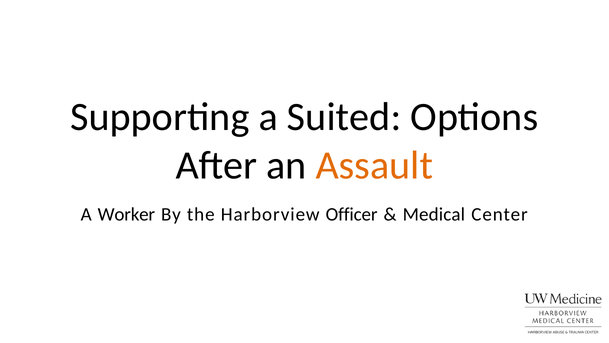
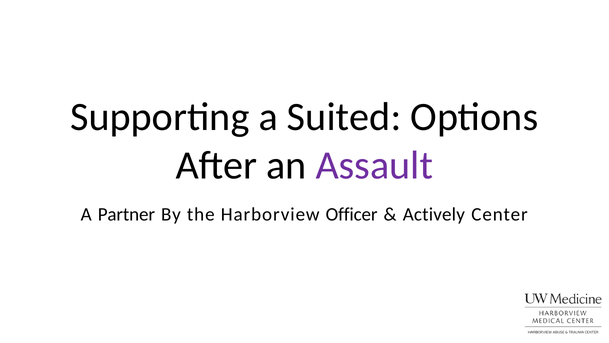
Assault colour: orange -> purple (374, 165)
Worker: Worker -> Partner (126, 214)
Medical: Medical -> Actively (434, 214)
